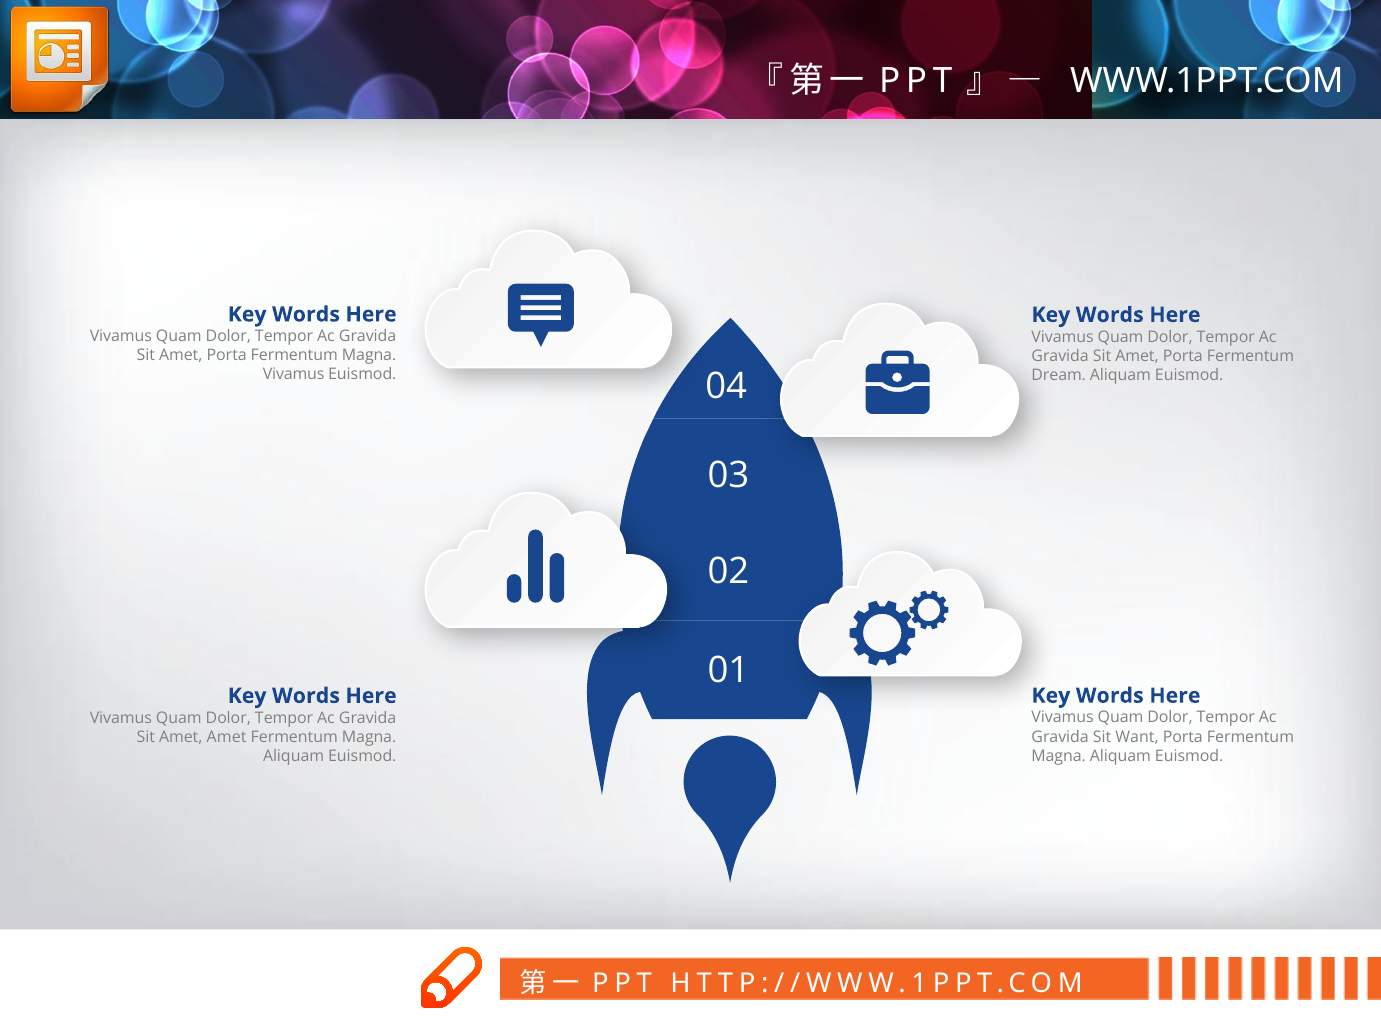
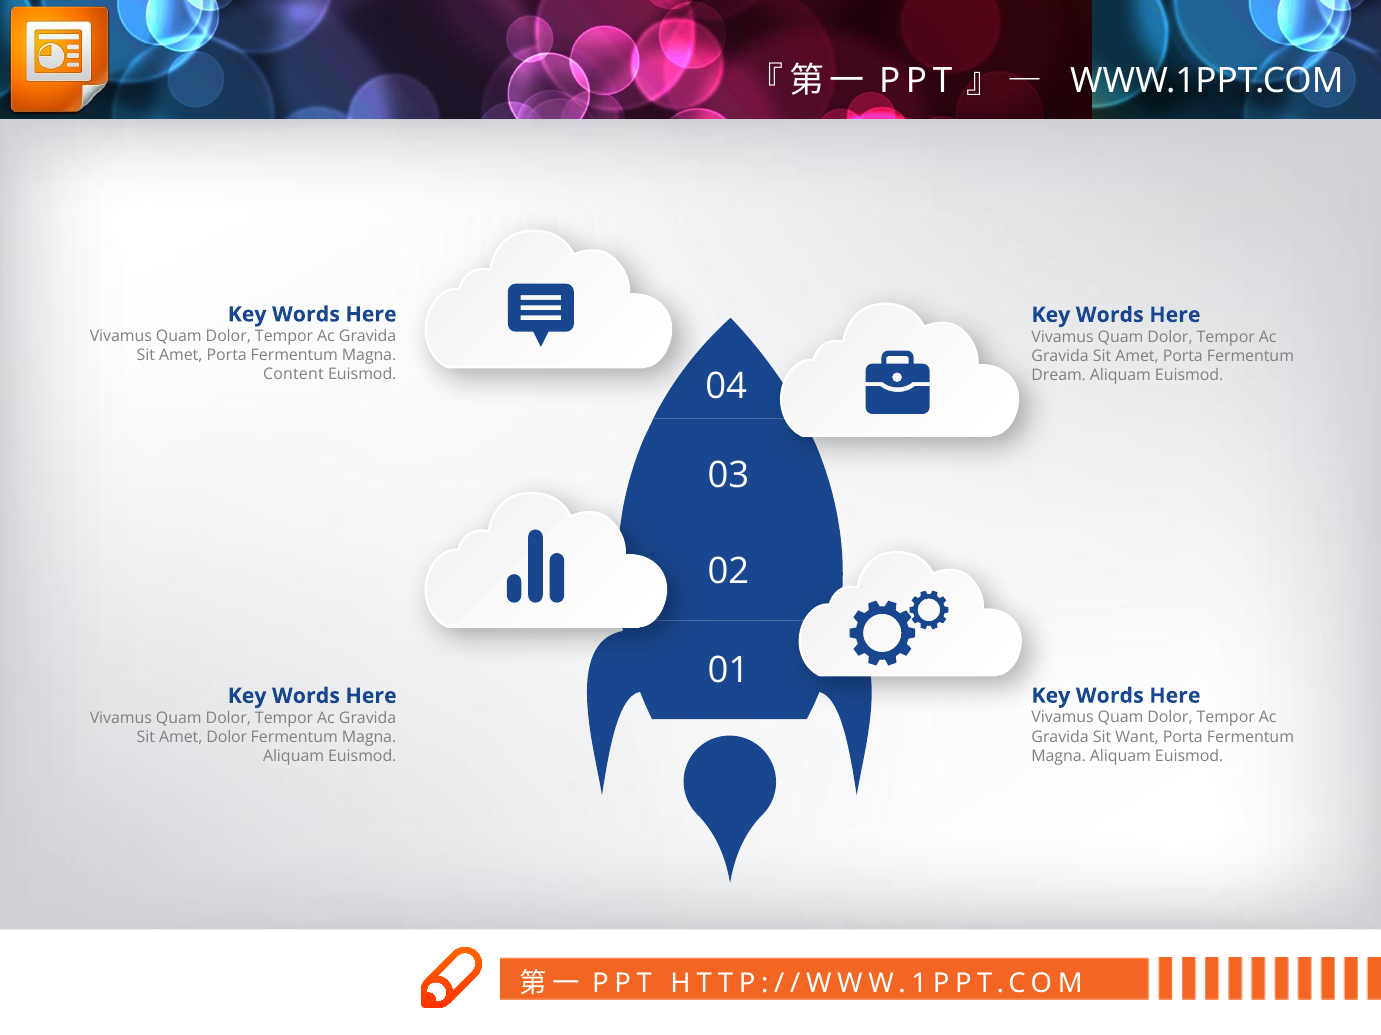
Vivamus: Vivamus -> Content (293, 375)
Amet Amet: Amet -> Dolor (227, 737)
